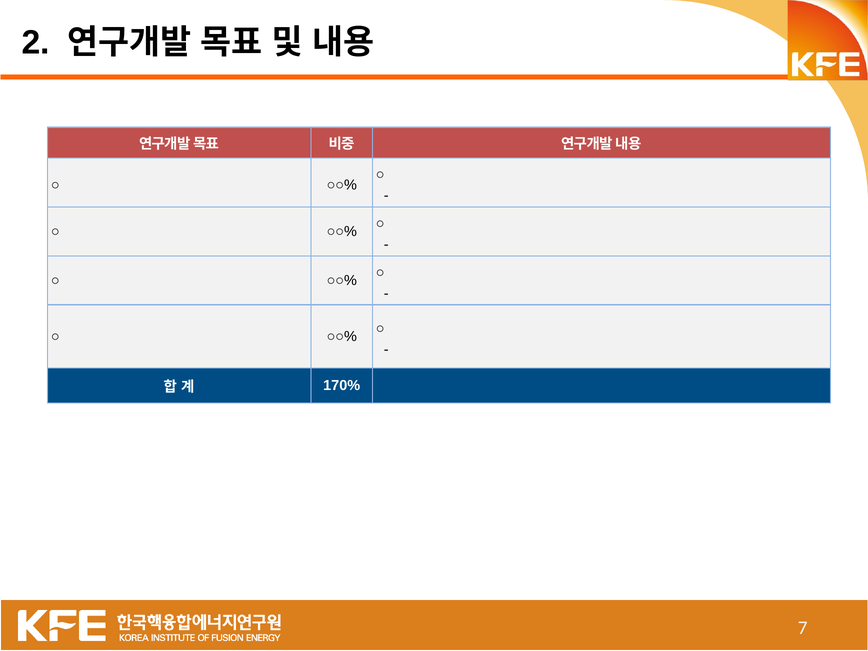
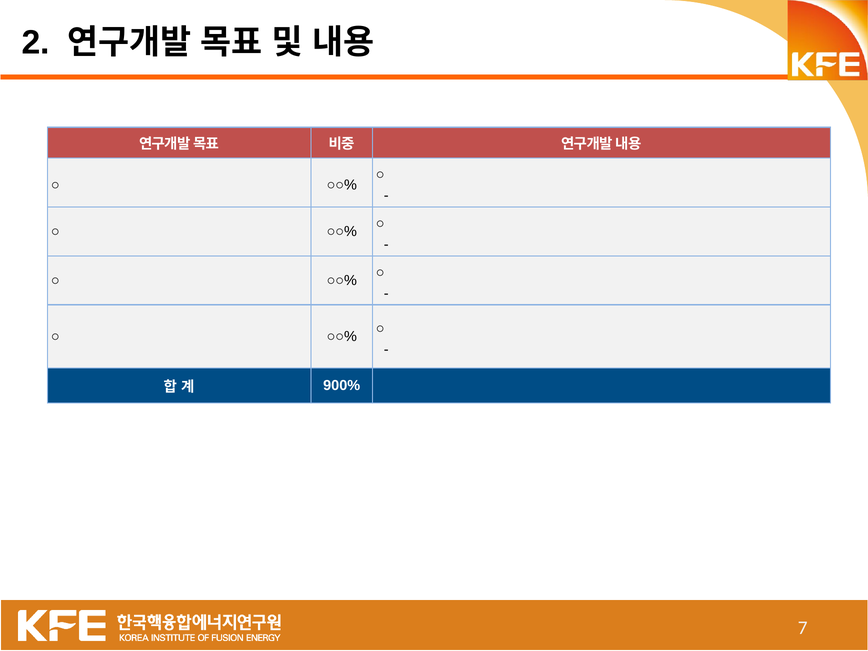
170%: 170% -> 900% (342, 386)
